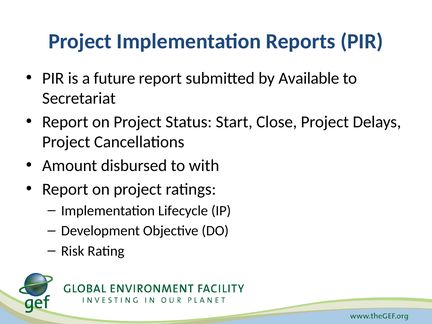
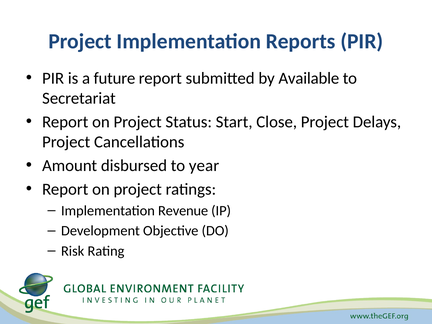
with: with -> year (204, 166)
Lifecycle: Lifecycle -> Revenue (183, 211)
